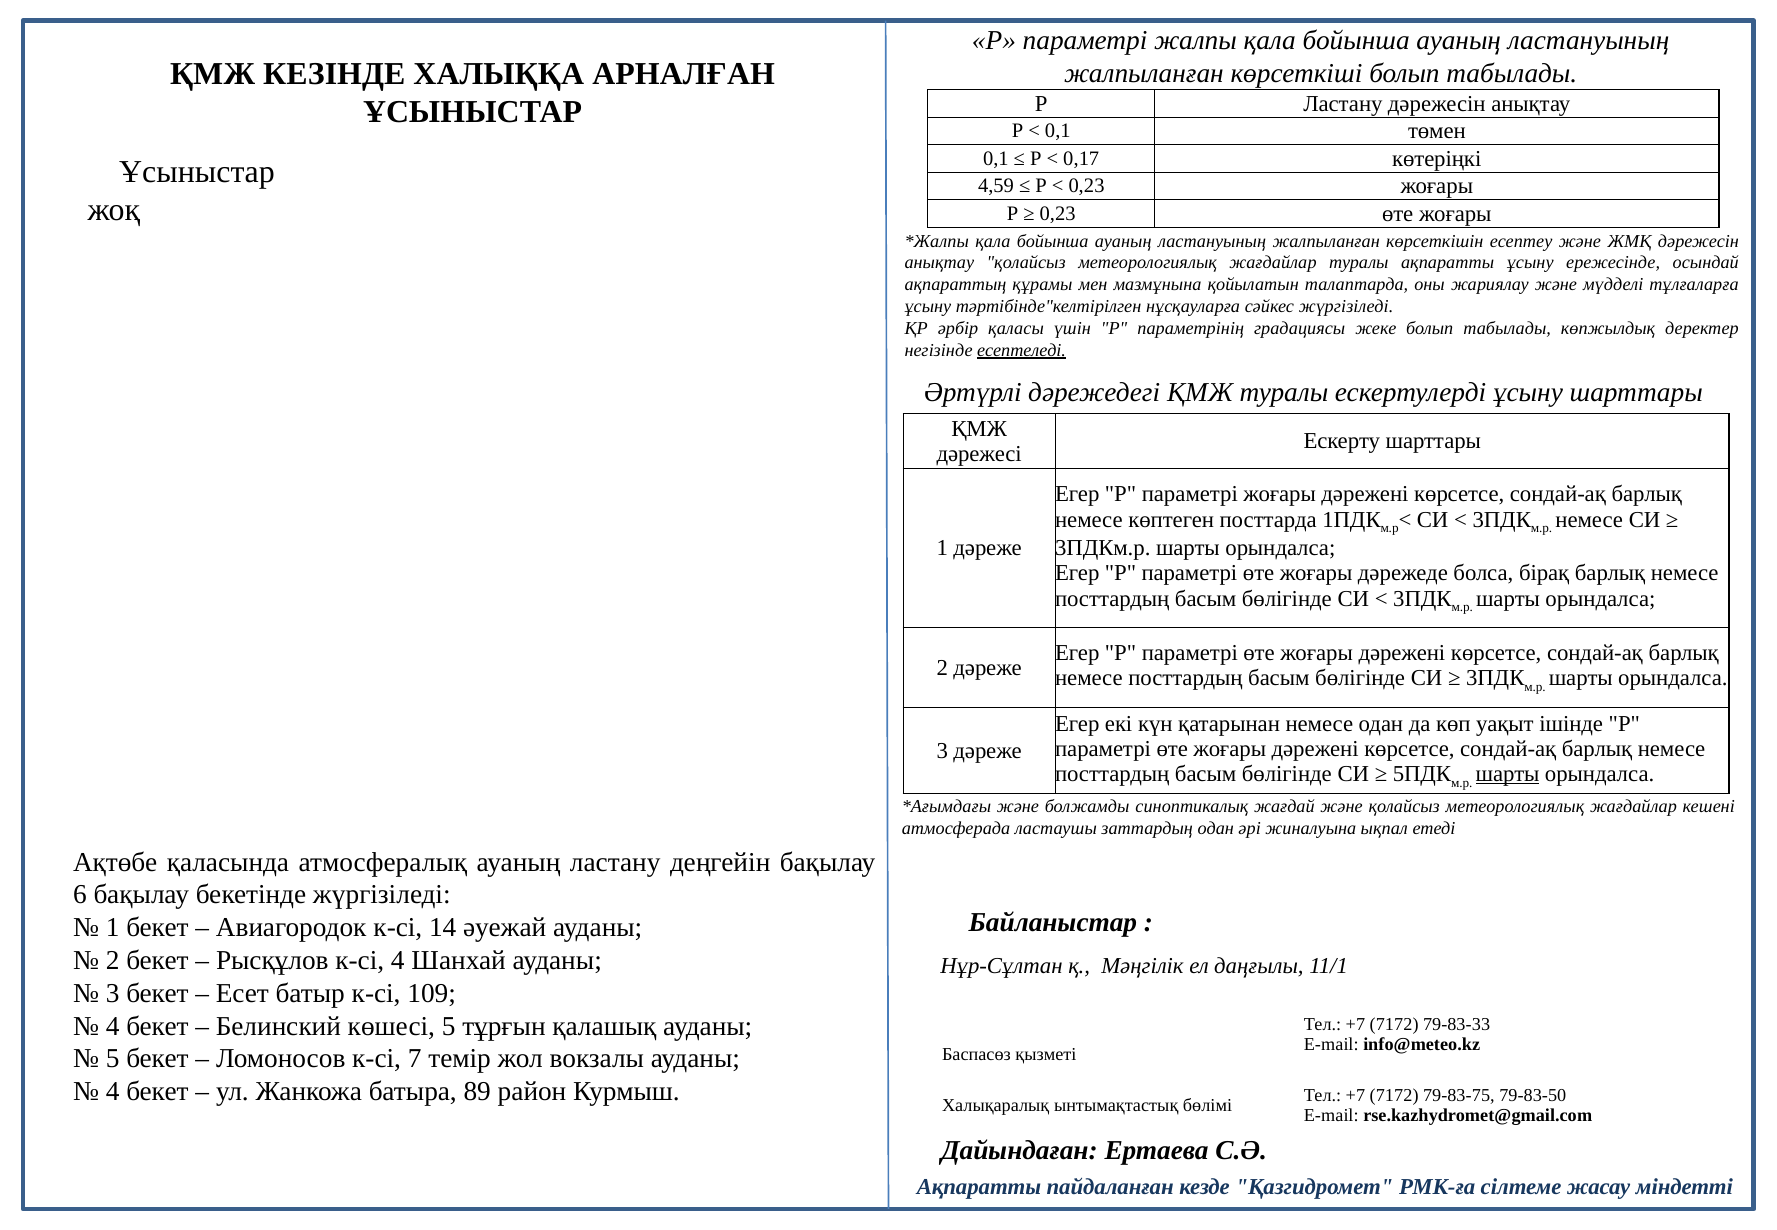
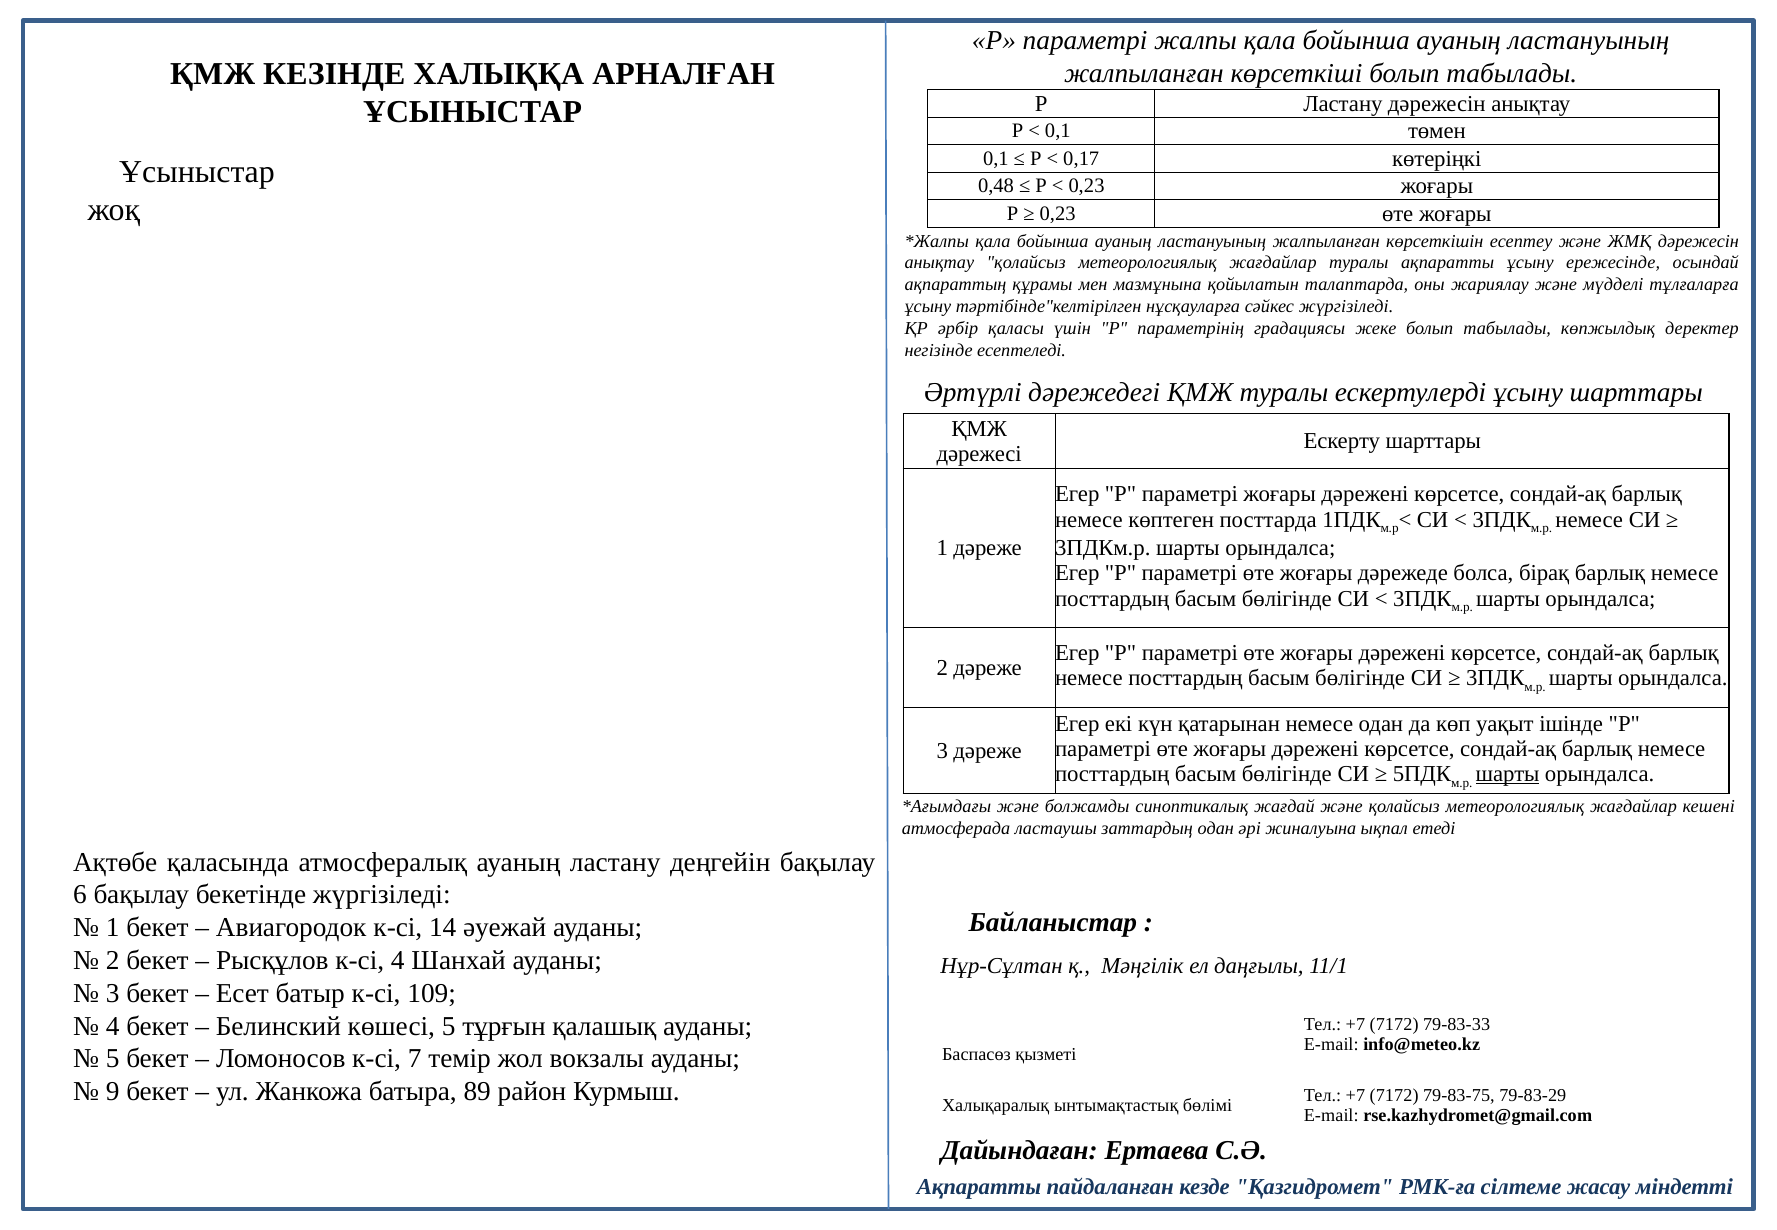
4,59: 4,59 -> 0,48 (996, 186)
есептеледі underline: present -> none (1022, 350)
4: 4 -> 9 (113, 1092)
79-83-50: 79-83-50 -> 79-83-29 (1533, 1095)
